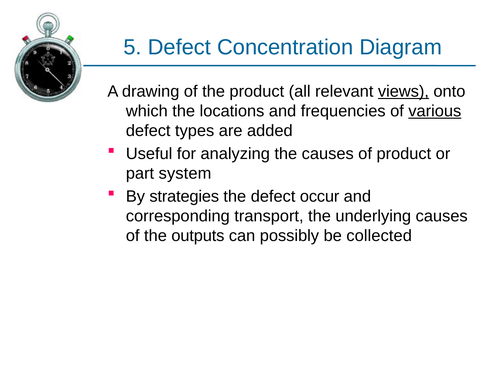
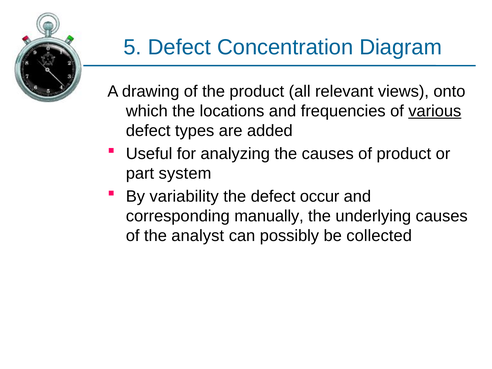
views underline: present -> none (403, 91)
strategies: strategies -> variability (184, 196)
transport: transport -> manually (269, 216)
outputs: outputs -> analyst (198, 236)
